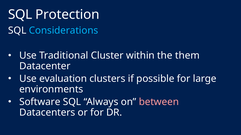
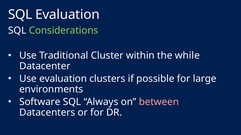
SQL Protection: Protection -> Evaluation (67, 15)
Considerations colour: light blue -> light green (64, 31)
them: them -> while (187, 56)
